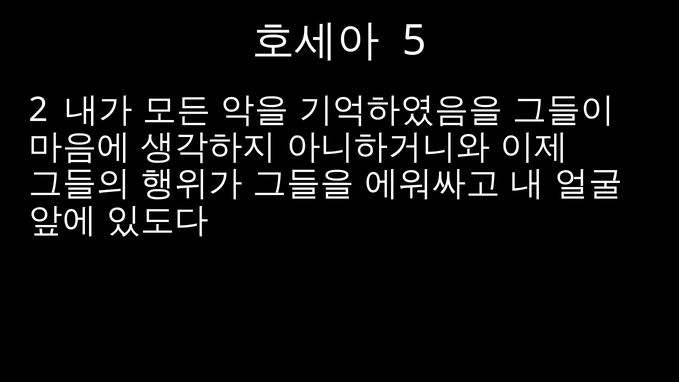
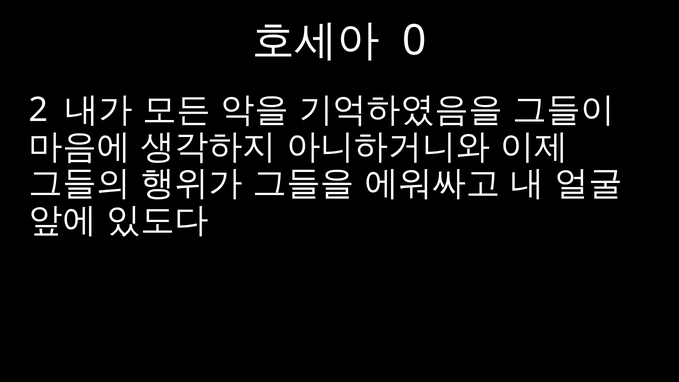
5: 5 -> 0 (415, 41)
